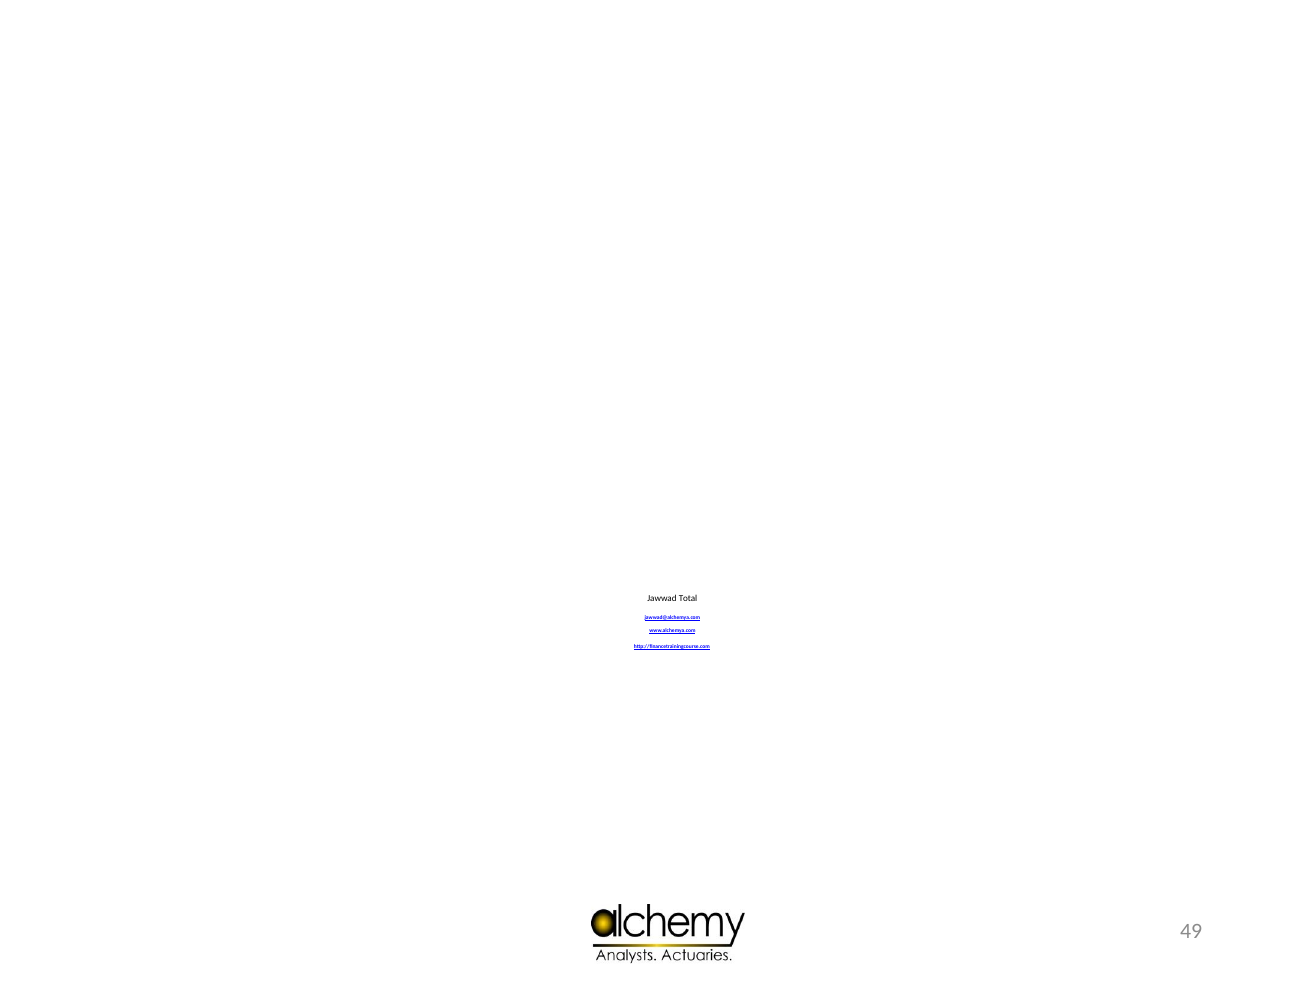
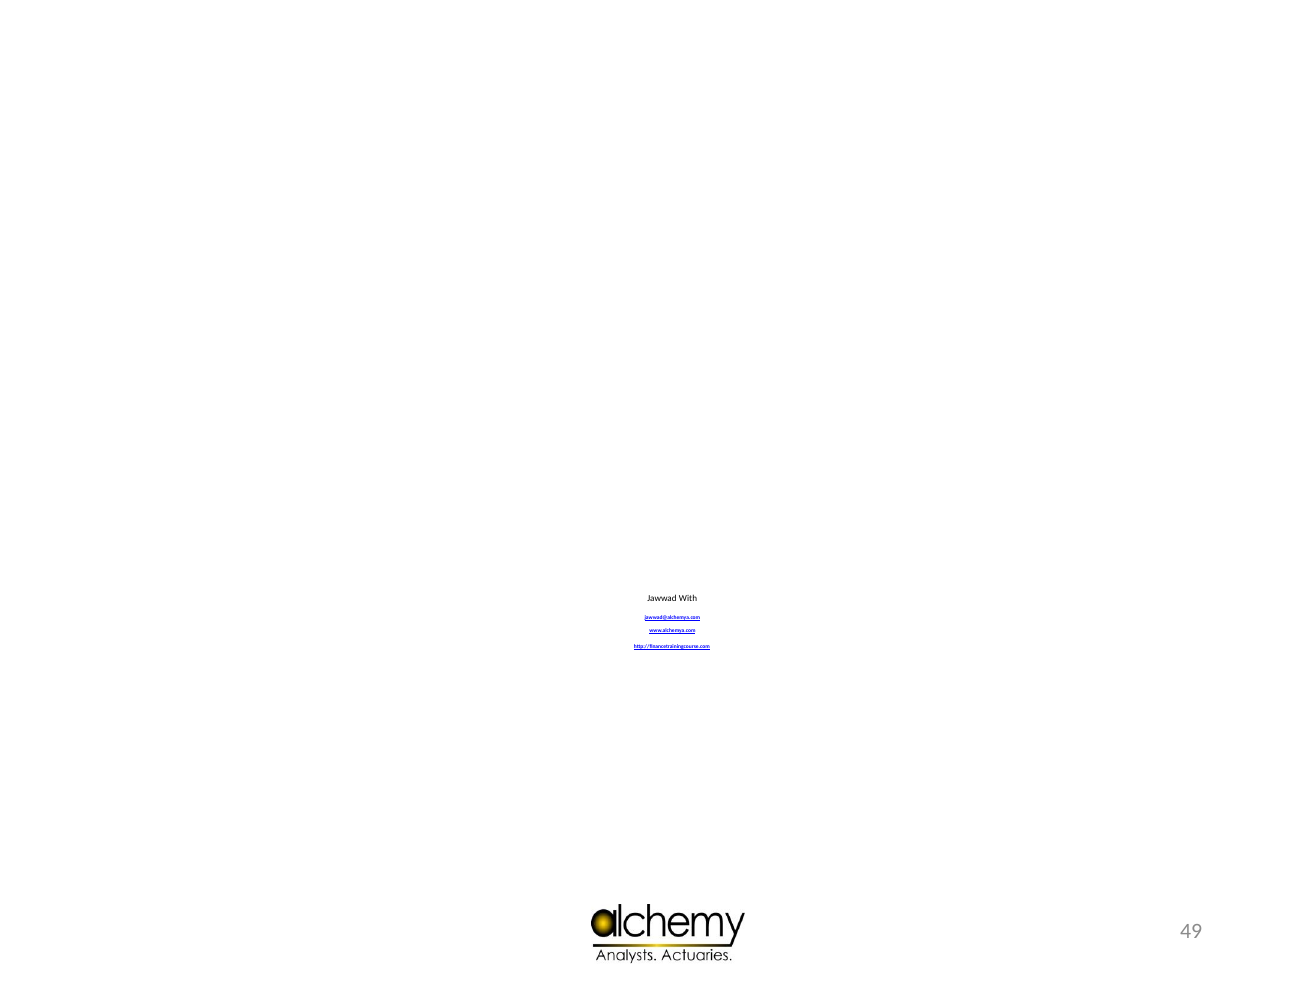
Total: Total -> With (688, 599)
